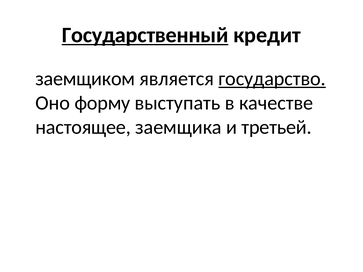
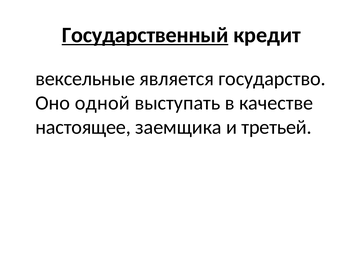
заемщиком: заемщиком -> вексельные (85, 79)
государство underline: present -> none (272, 79)
форму: форму -> одной (102, 103)
